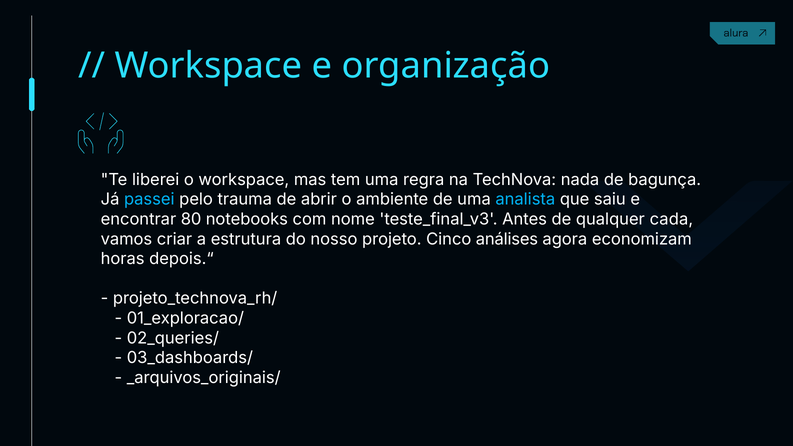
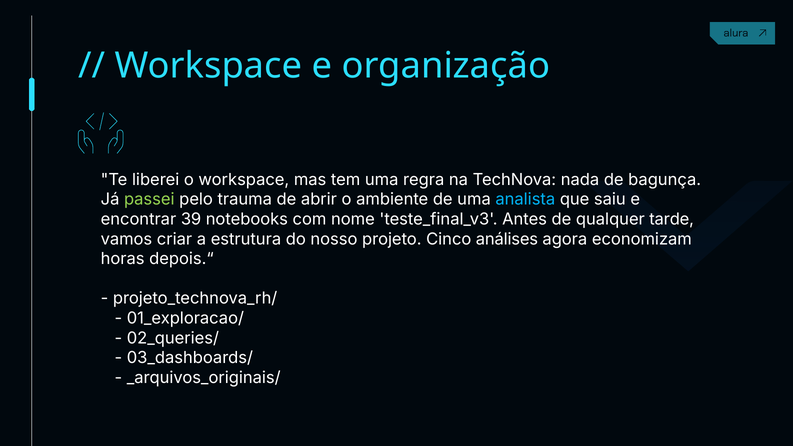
passei colour: light blue -> light green (149, 199)
80: 80 -> 39 (191, 219)
cada: cada -> tarde (672, 219)
